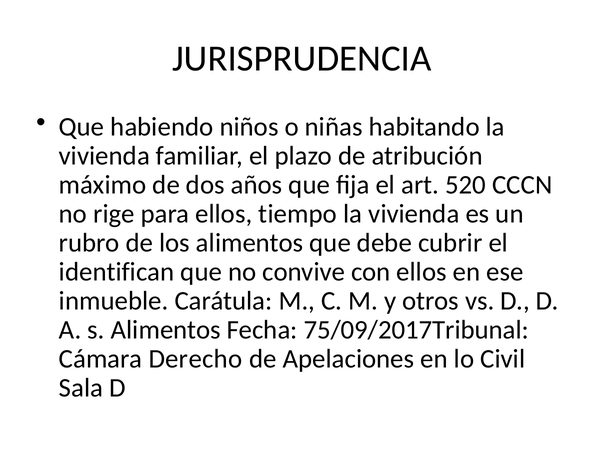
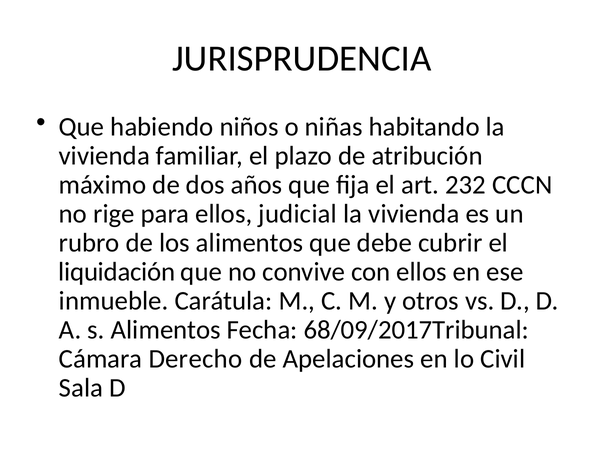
520: 520 -> 232 (466, 185)
tiempo: tiempo -> judicial (298, 214)
identifican: identifican -> liquidación (117, 272)
75/09/2017Tribunal: 75/09/2017Tribunal -> 68/09/2017Tribunal (416, 330)
